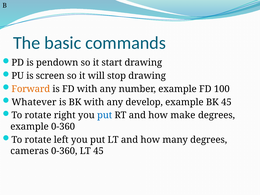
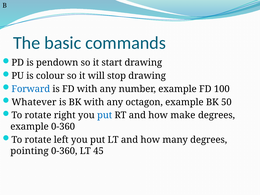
screen: screen -> colour (50, 76)
Forward colour: orange -> blue (31, 89)
develop: develop -> octagon (144, 102)
BK 45: 45 -> 50 (226, 102)
cameras: cameras -> pointing (29, 151)
